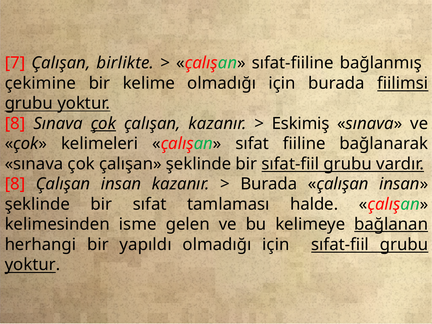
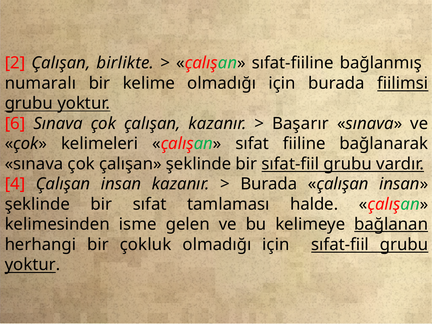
7: 7 -> 2 (15, 63)
çekimine: çekimine -> numaralı (40, 83)
8: 8 -> 6 (15, 123)
çok underline: present -> none (103, 123)
Eskimiş: Eskimiş -> Başarır (300, 123)
8: 8 -> 4 (15, 184)
yapıldı: yapıldı -> çokluk (146, 245)
